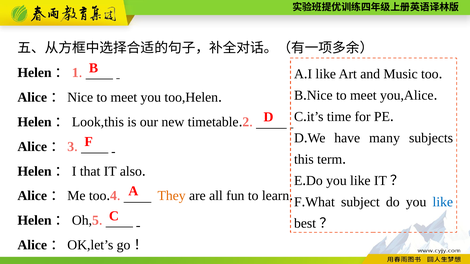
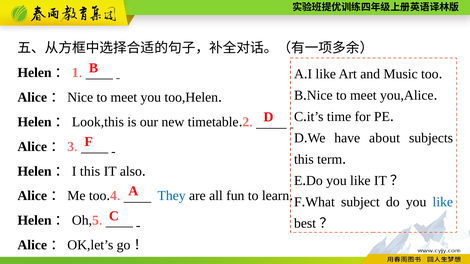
many: many -> about (385, 138)
that: that -> this (90, 171)
They colour: orange -> blue (172, 196)
